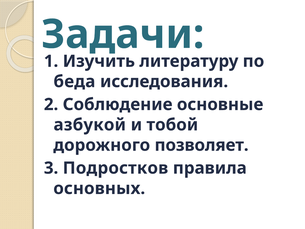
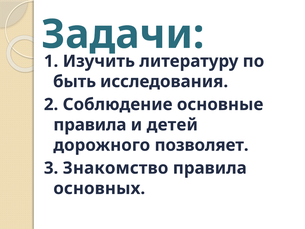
беда: беда -> быть (75, 81)
азбукой: азбукой -> правила (90, 125)
тобой: тобой -> детей (172, 125)
Подростков: Подростков -> Знакомство (115, 168)
